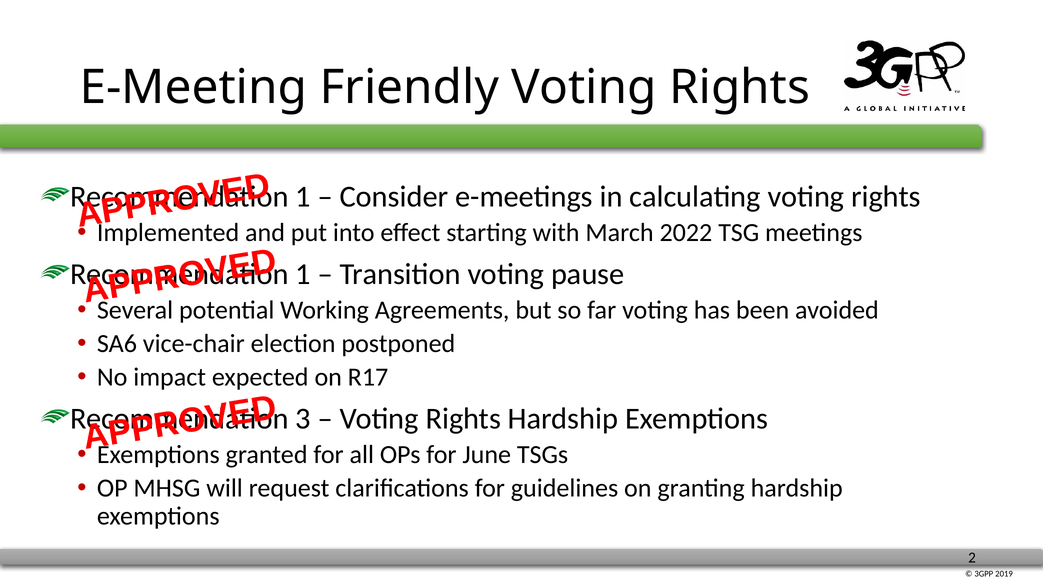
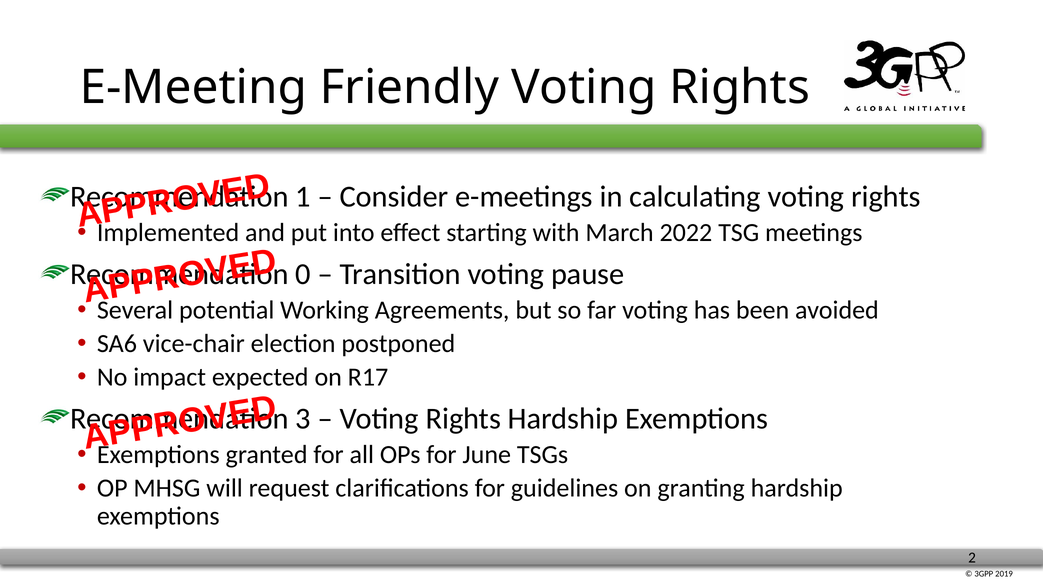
1: 1 -> 0 (303, 274)
